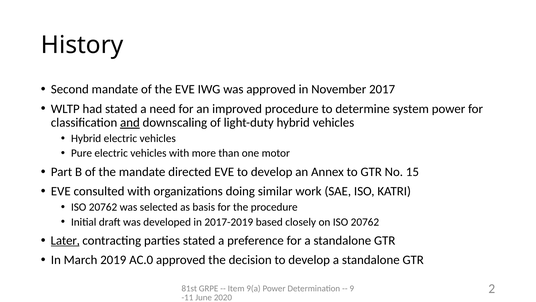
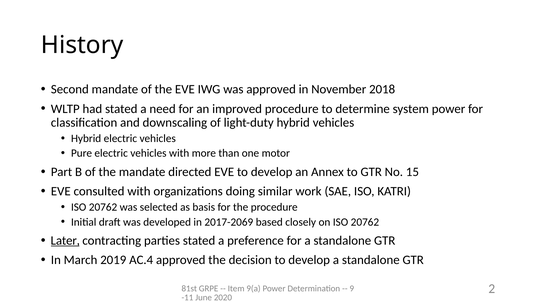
2017: 2017 -> 2018 (382, 89)
and underline: present -> none (130, 122)
2017-2019: 2017-2019 -> 2017-2069 (229, 222)
AC.0: AC.0 -> AC.4 (141, 260)
